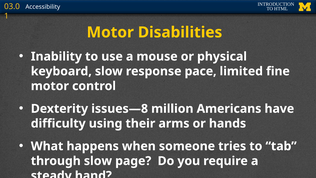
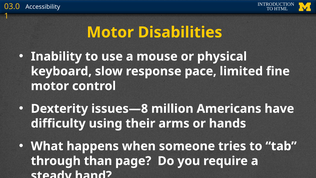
through slow: slow -> than (98, 161)
